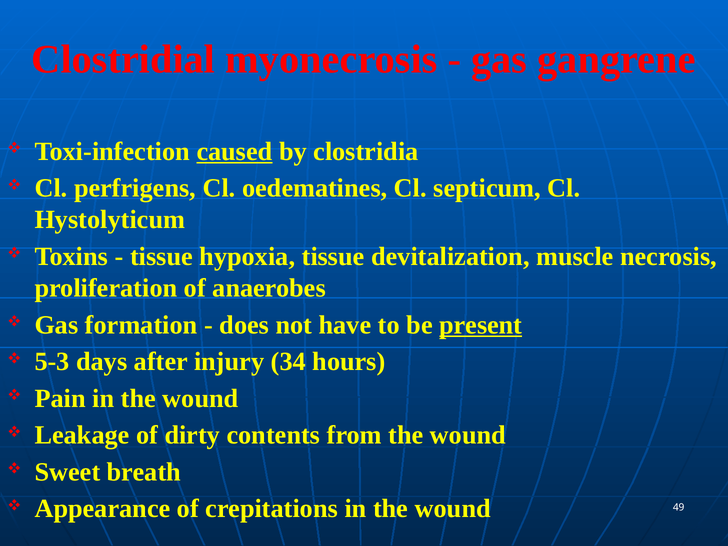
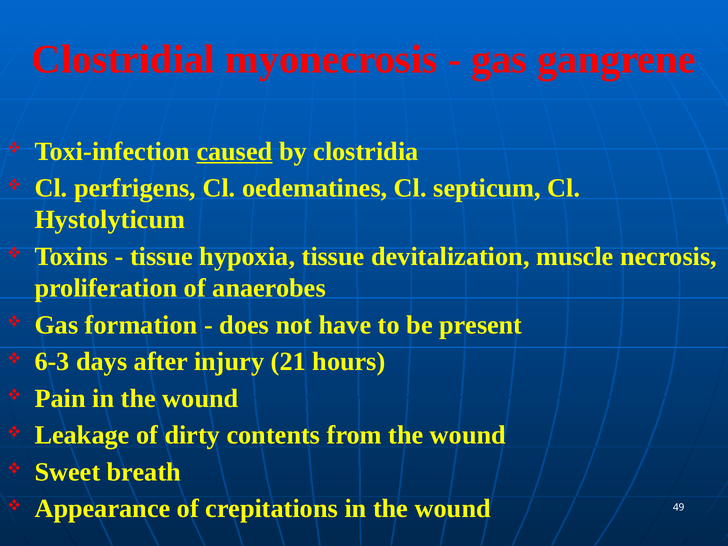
present underline: present -> none (481, 325)
5-3: 5-3 -> 6-3 (52, 362)
34: 34 -> 21 (288, 362)
